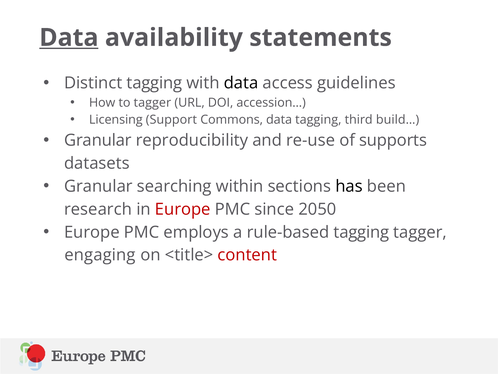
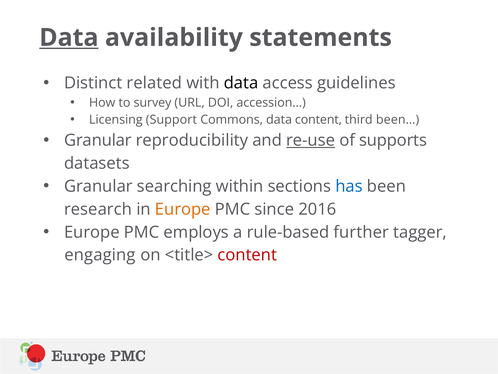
Distinct tagging: tagging -> related (154, 83)
to tagger: tagger -> survey (153, 102)
data tagging: tagging -> content (318, 120)
build…: build… -> been… (398, 120)
re-use underline: none -> present (311, 140)
has colour: black -> blue (349, 186)
Europe colour: red -> orange (183, 209)
2050: 2050 -> 2016 (317, 209)
rule-based tagging: tagging -> further (361, 232)
